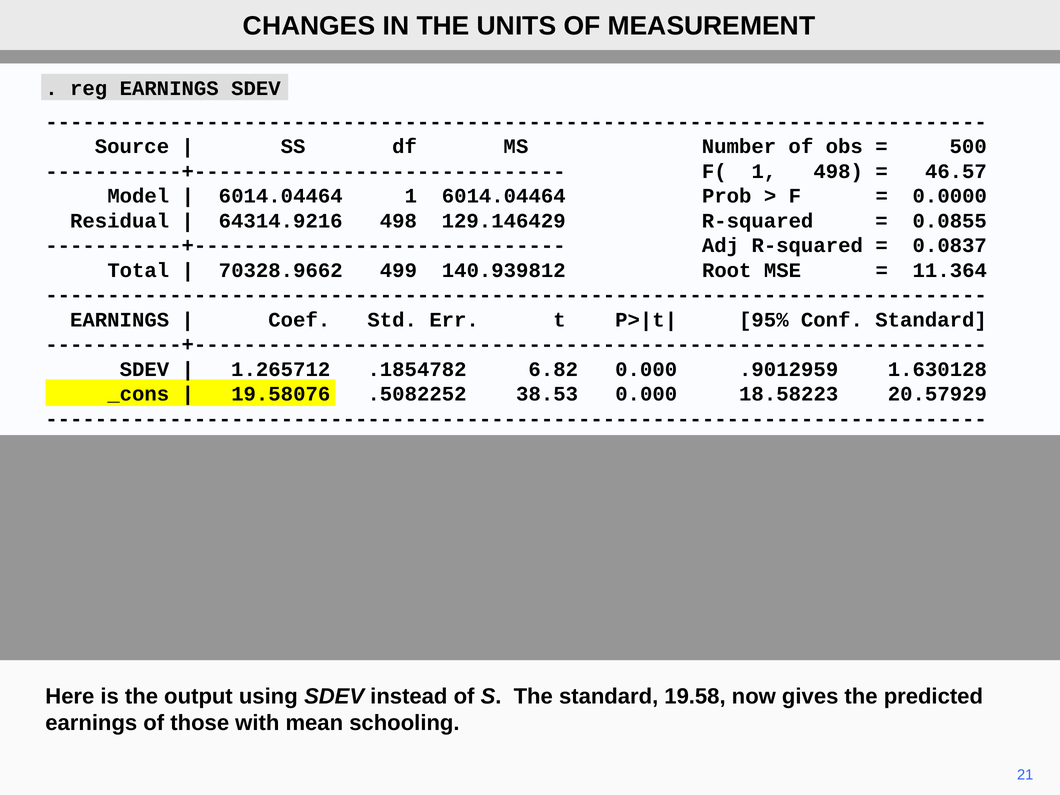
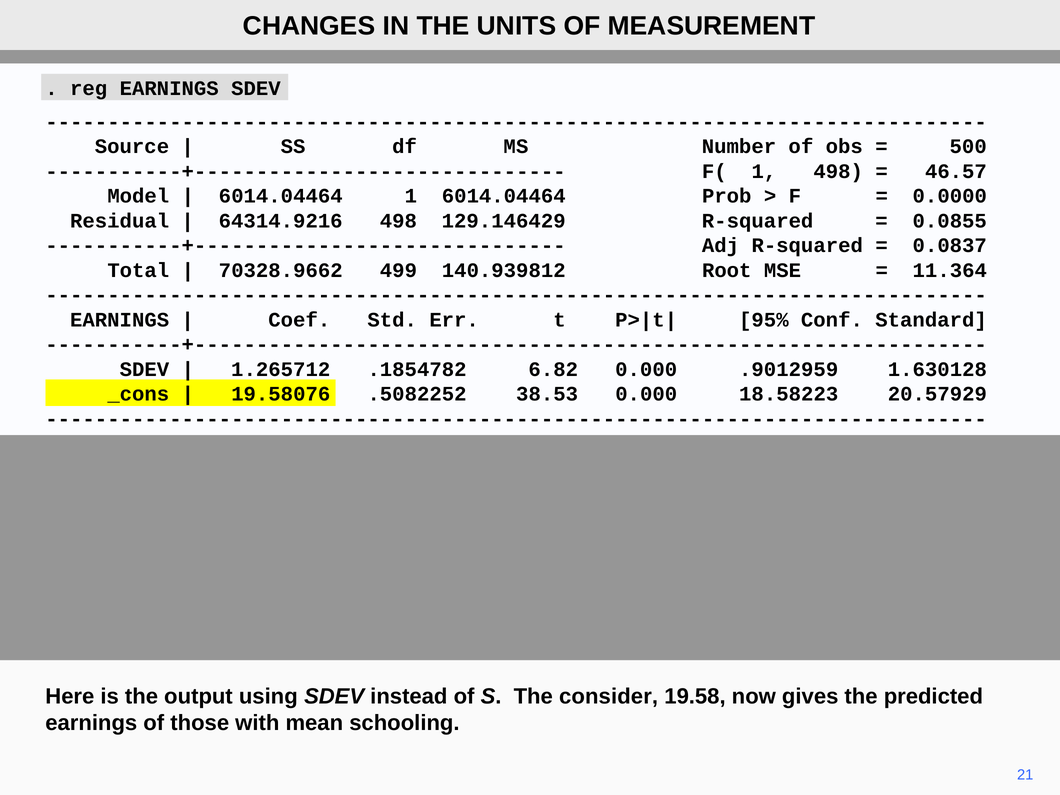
The standard: standard -> consider (609, 696)
